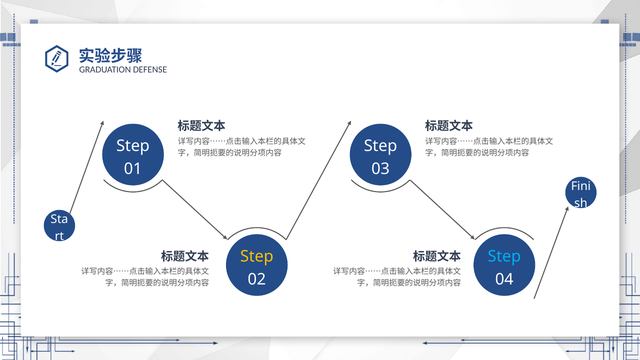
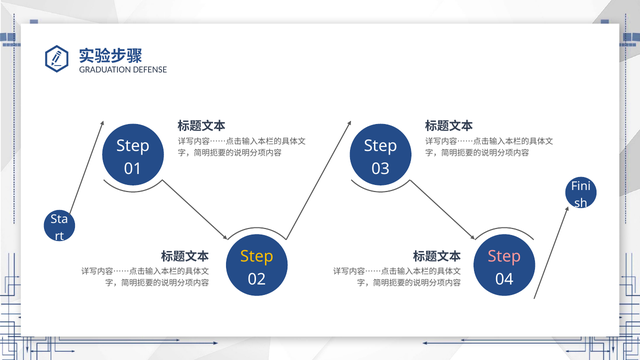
Step colour: light blue -> pink (504, 257)
